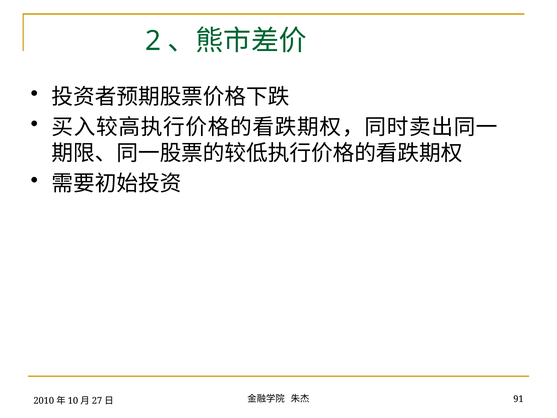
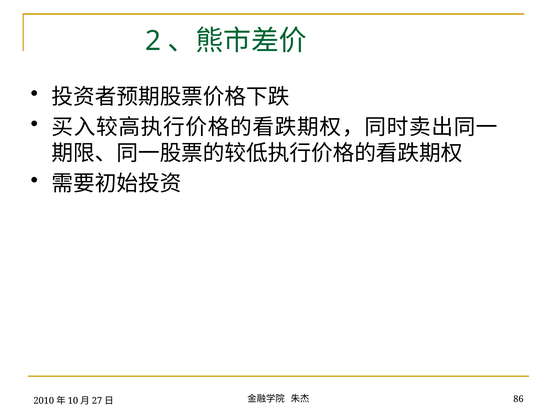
91: 91 -> 86 (518, 399)
